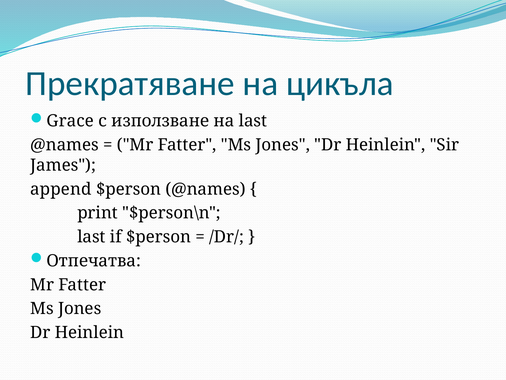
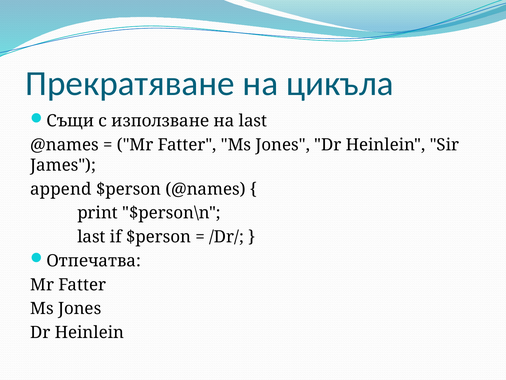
Grace: Grace -> Същи (70, 121)
